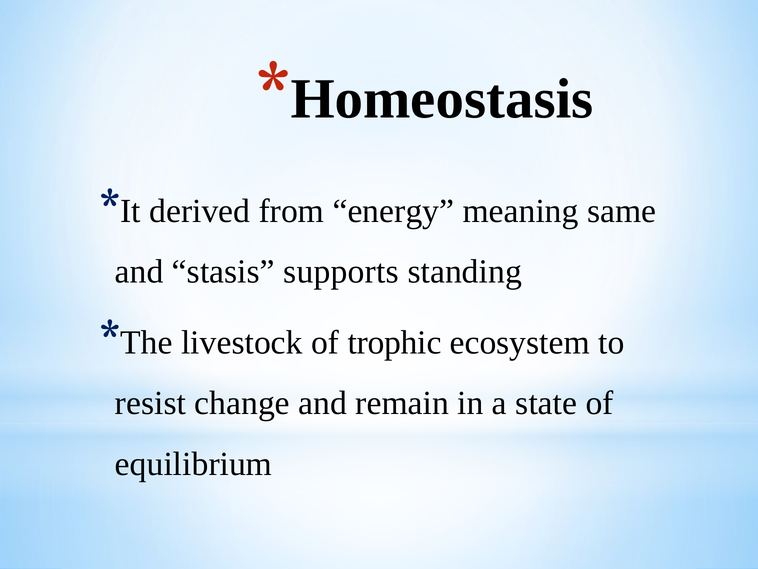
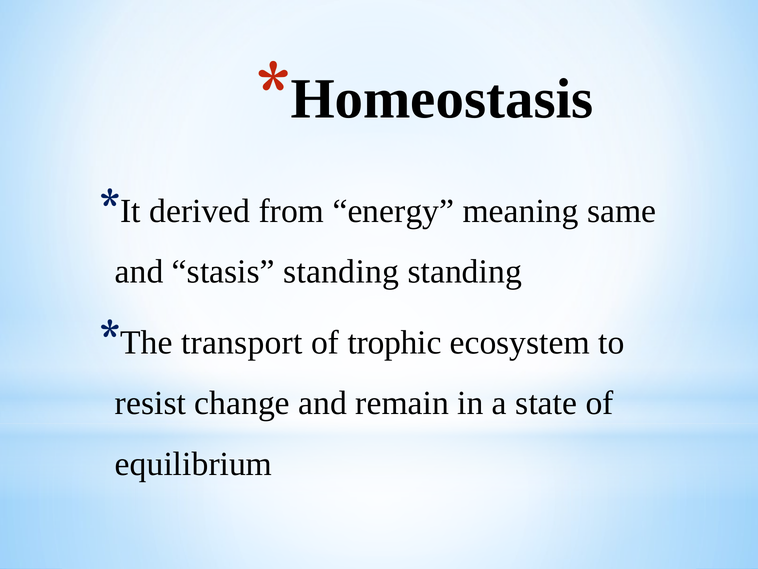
stasis supports: supports -> standing (341, 272)
livestock: livestock -> transport (242, 342)
